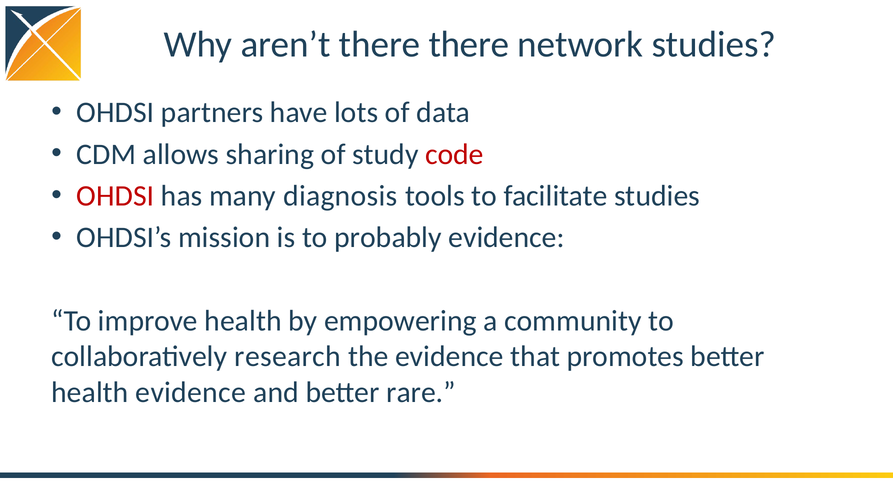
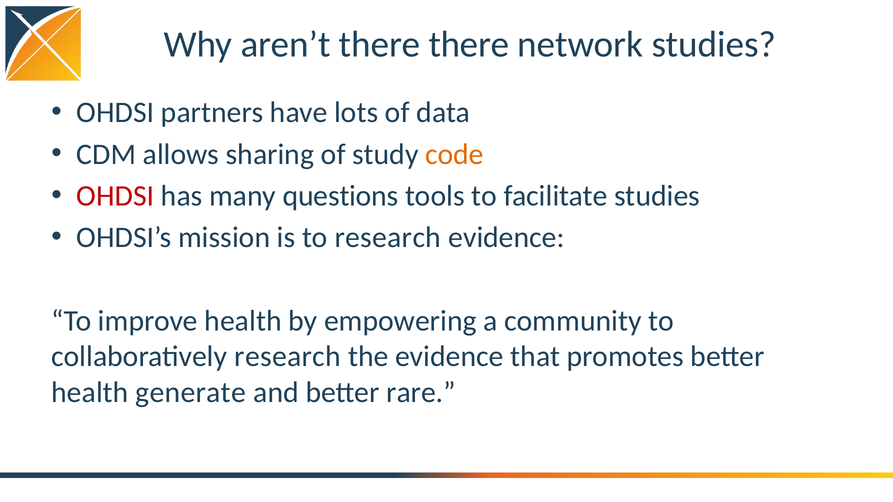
code colour: red -> orange (454, 154)
diagnosis: diagnosis -> questions (341, 196)
to probably: probably -> research (388, 238)
health evidence: evidence -> generate (191, 392)
